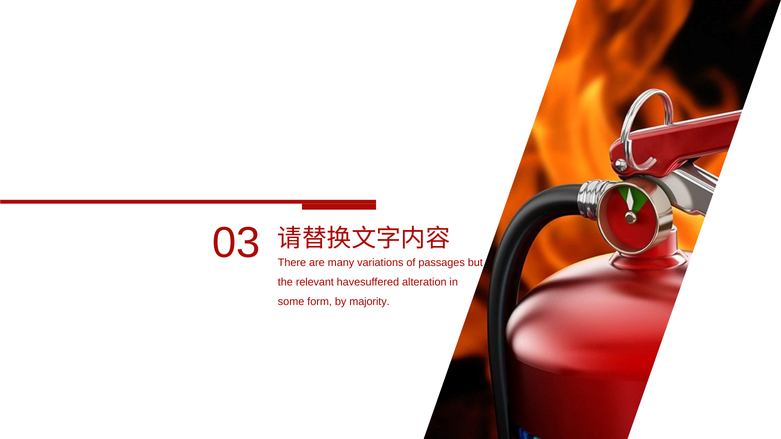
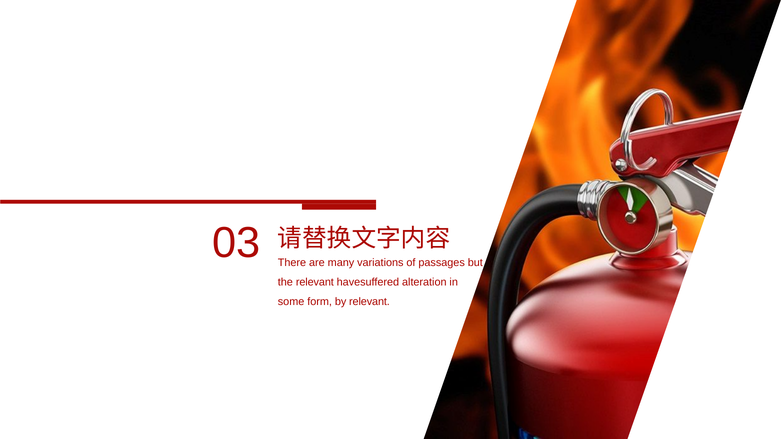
by majority: majority -> relevant (369, 302)
